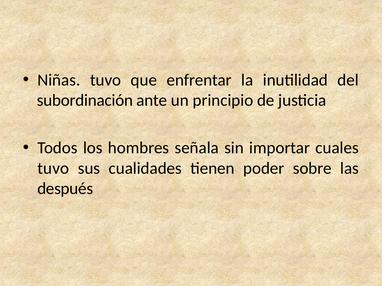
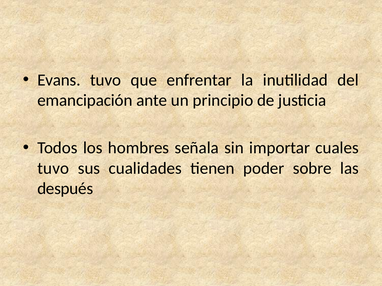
Niñas: Niñas -> Evans (59, 80)
subordinación: subordinación -> emancipación (85, 101)
